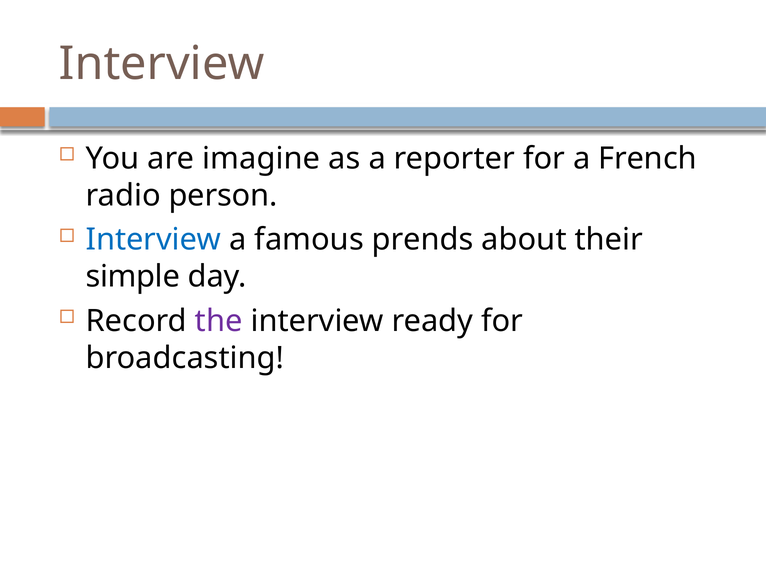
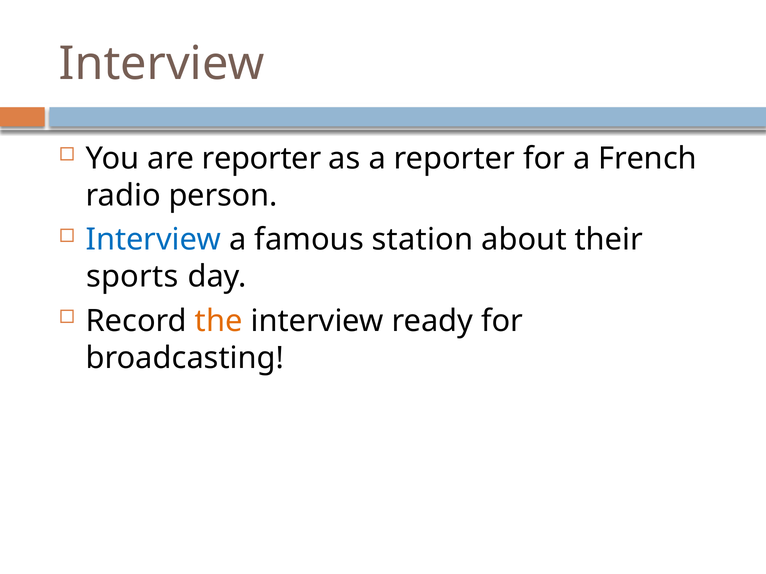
are imagine: imagine -> reporter (261, 158)
prends: prends -> station (423, 240)
simple: simple -> sports (132, 277)
the colour: purple -> orange (219, 322)
